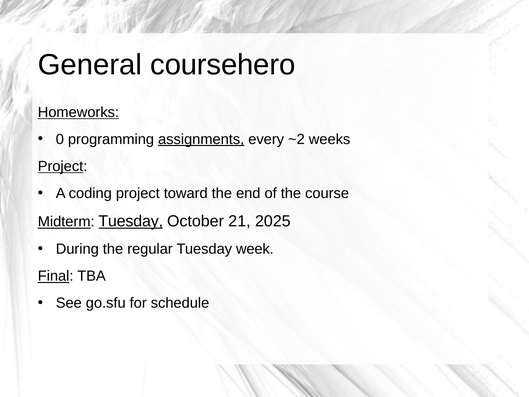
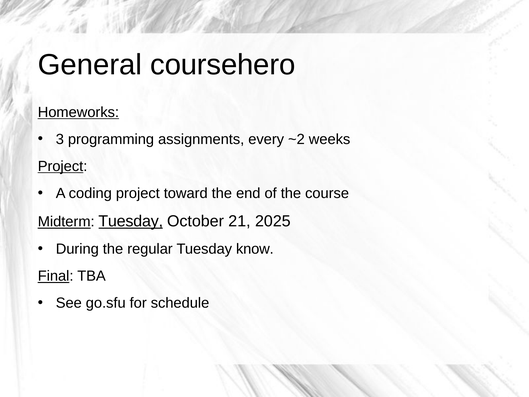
0: 0 -> 3 (60, 139)
assignments underline: present -> none (201, 139)
week: week -> know (255, 249)
